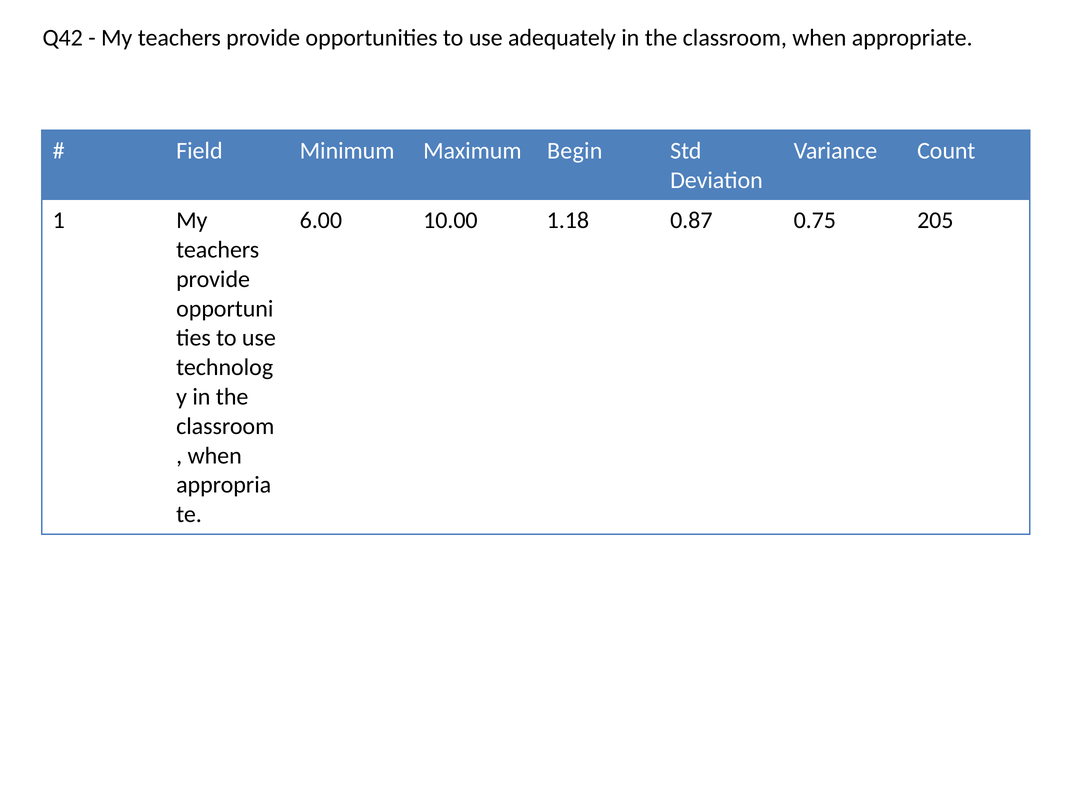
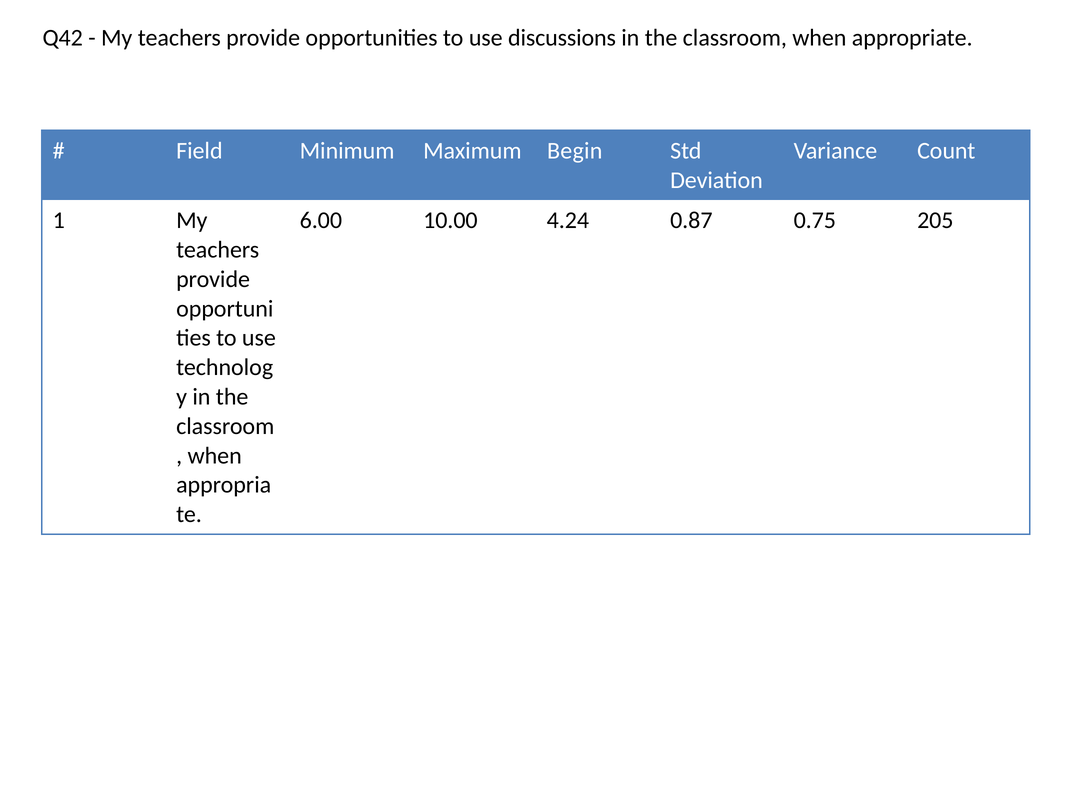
adequately: adequately -> discussions (562, 38)
1.18: 1.18 -> 4.24 (568, 220)
